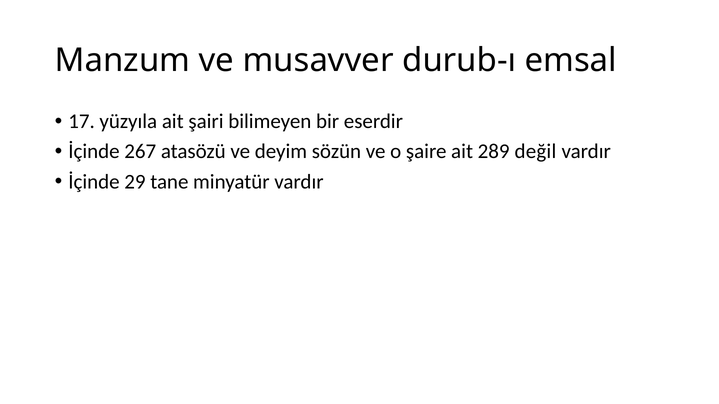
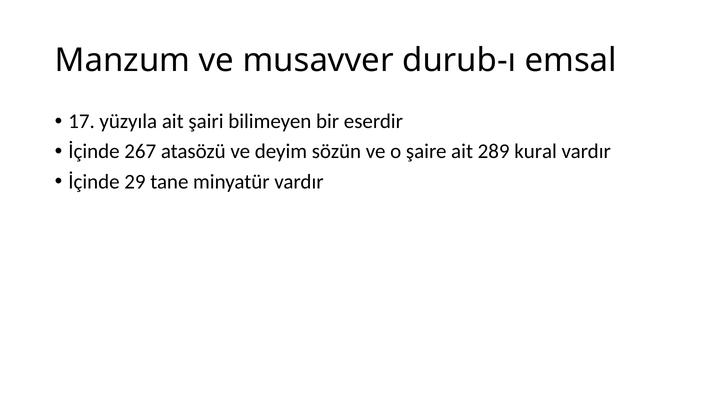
değil: değil -> kural (536, 152)
